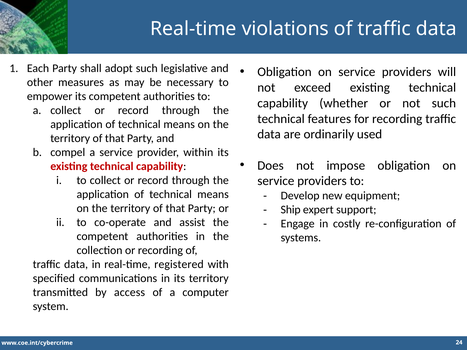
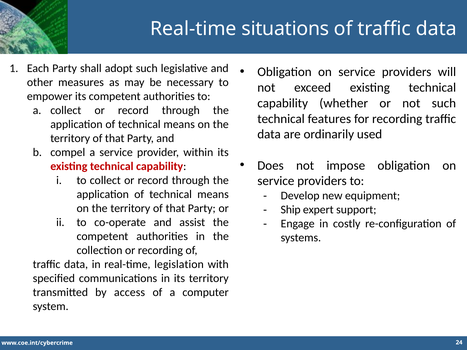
violations: violations -> situations (285, 29)
registered: registered -> legislation (179, 264)
